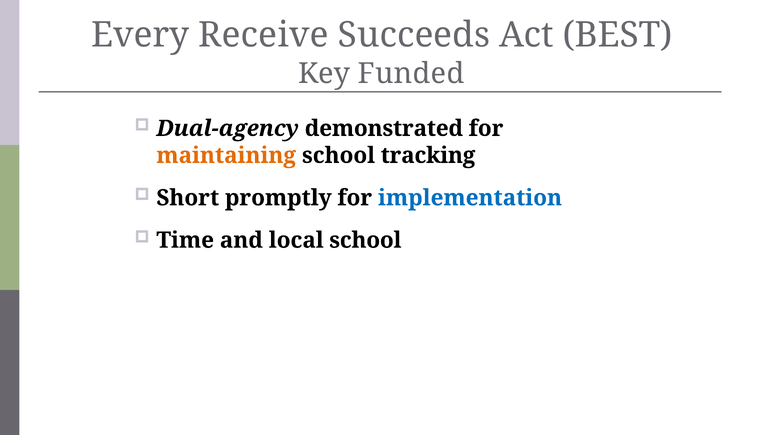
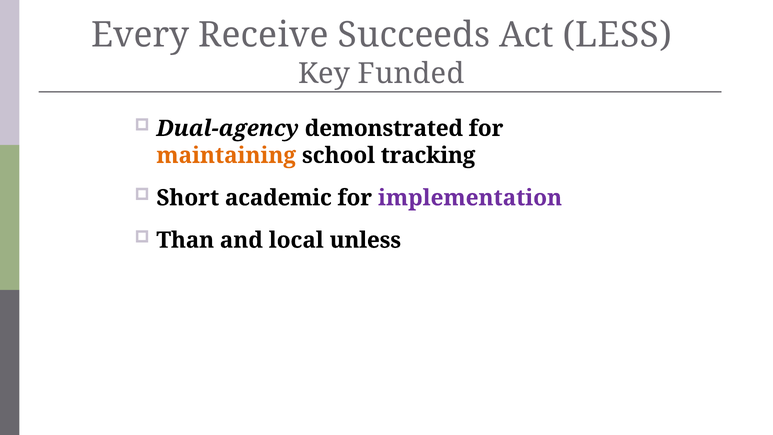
BEST: BEST -> LESS (617, 35)
promptly: promptly -> academic (278, 198)
implementation colour: blue -> purple (470, 198)
Time: Time -> Than (185, 240)
local school: school -> unless (365, 240)
